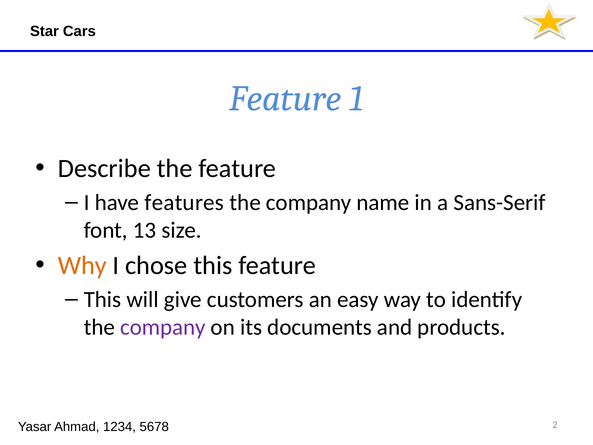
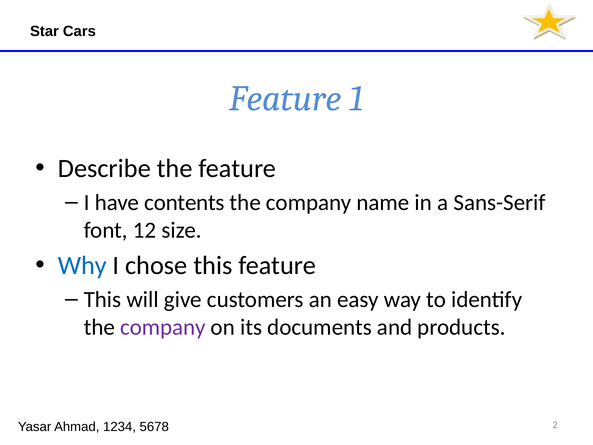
features: features -> contents (184, 202)
13: 13 -> 12 (145, 230)
Why colour: orange -> blue (82, 265)
